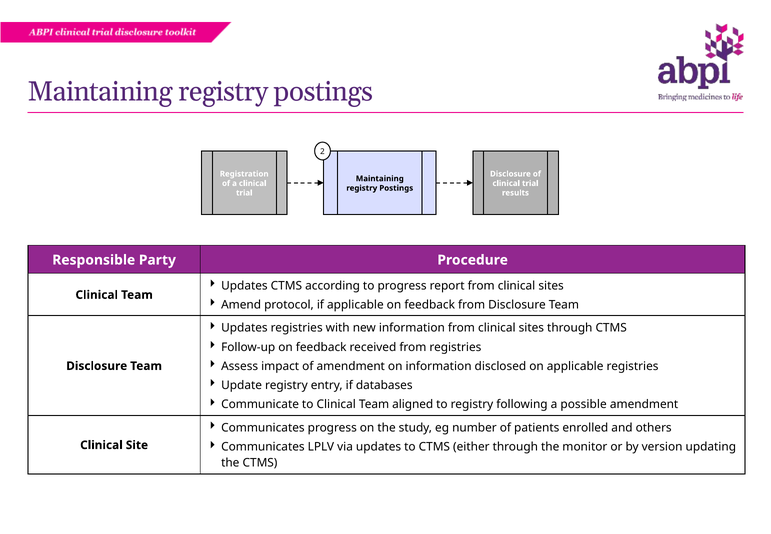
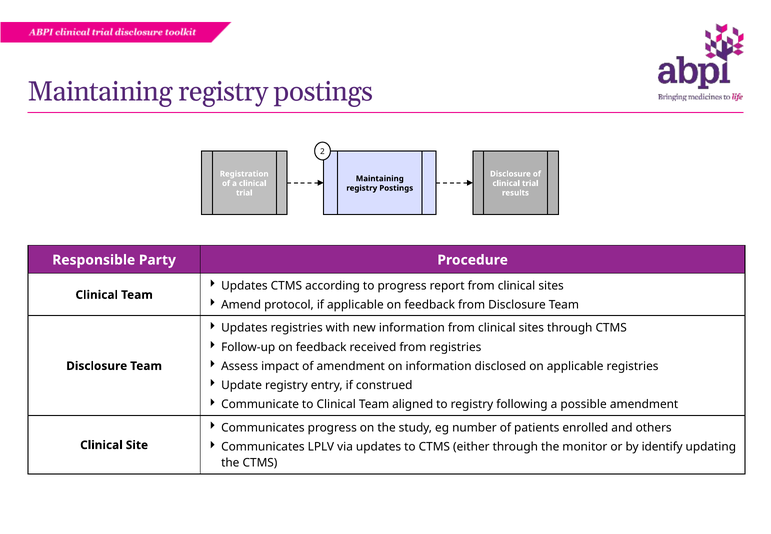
databases: databases -> construed (384, 385)
version: version -> identify (662, 447)
